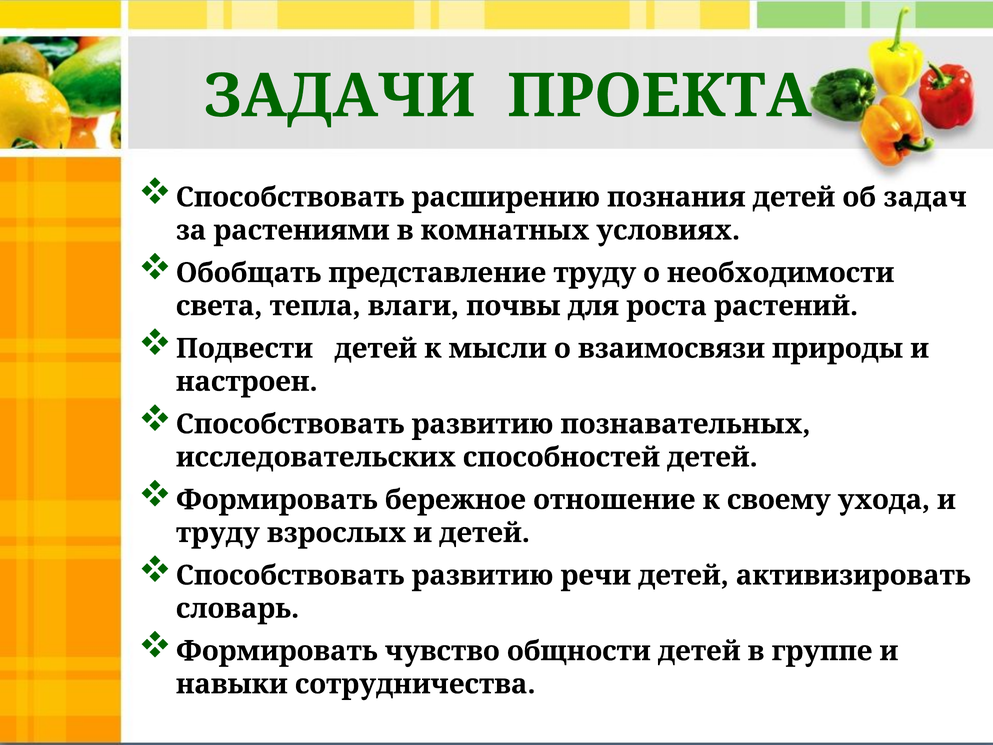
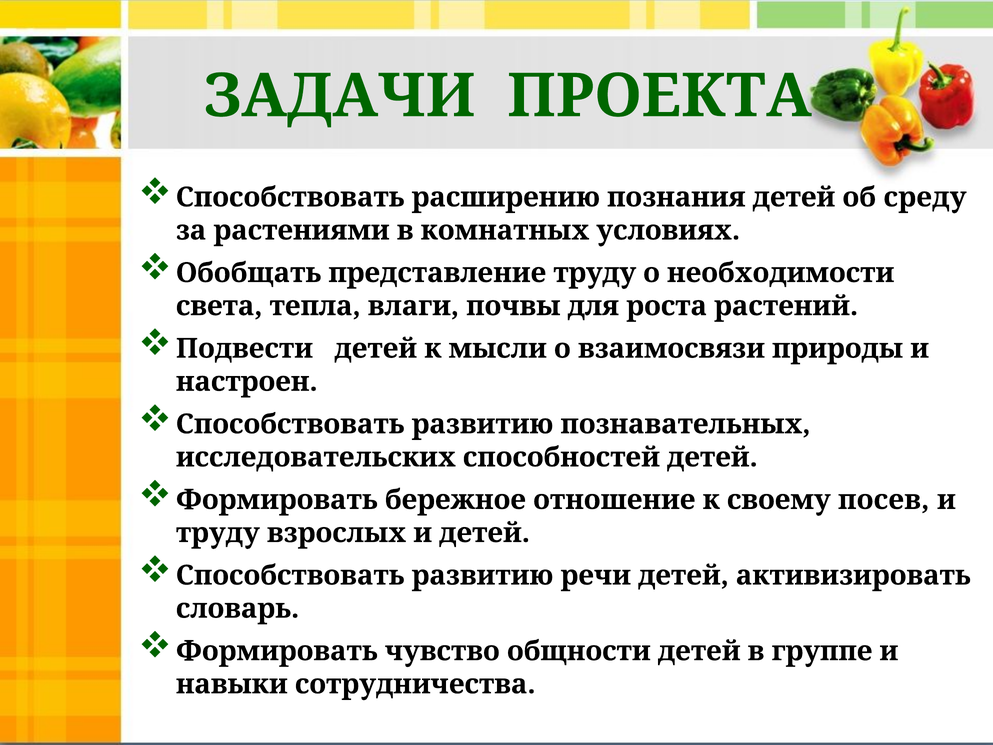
задач: задач -> среду (925, 197)
ухода: ухода -> посев (884, 500)
